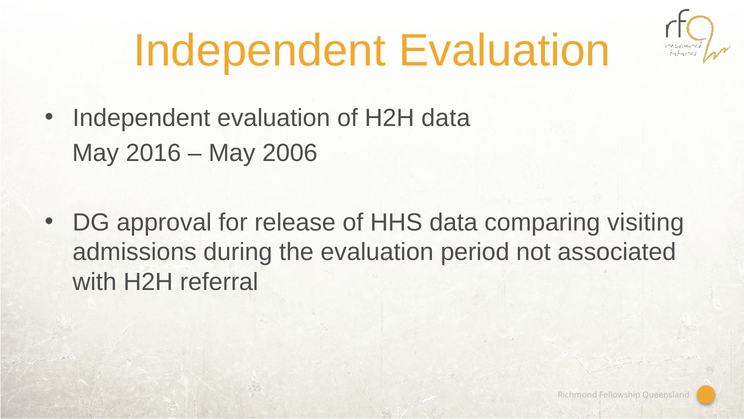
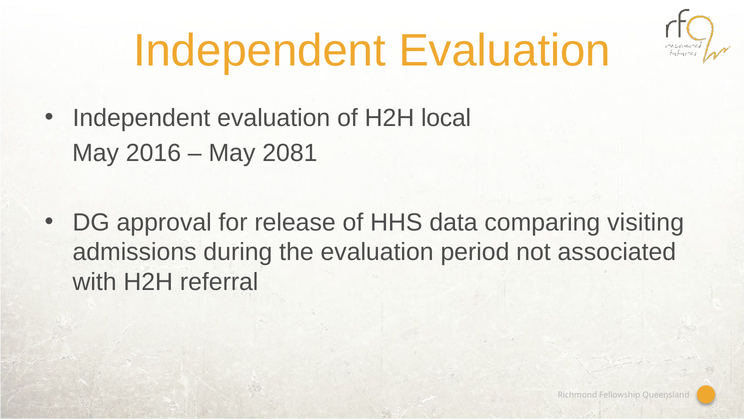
H2H data: data -> local (446, 118)
2006: 2006 -> 2081 (290, 153)
